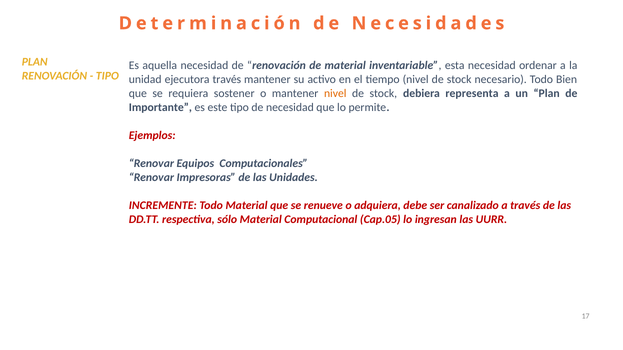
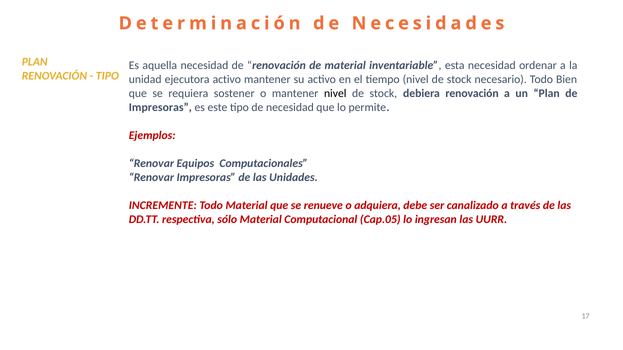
ejecutora través: través -> activo (227, 80)
nivel colour: orange -> black (335, 94)
debiera representa: representa -> renovación (472, 94)
Importante: Importante -> Impresoras (160, 108)
